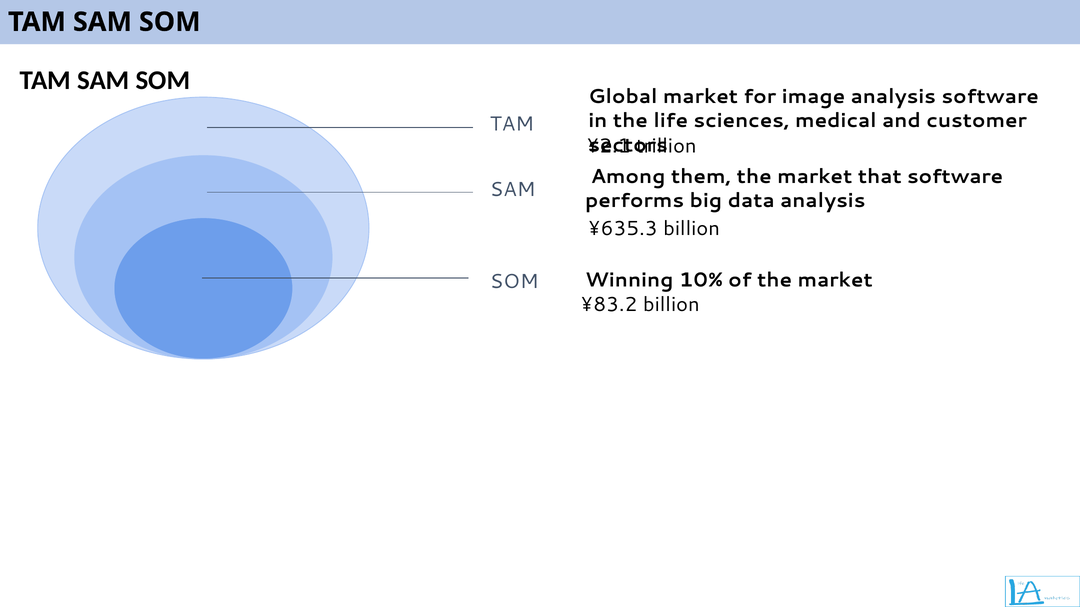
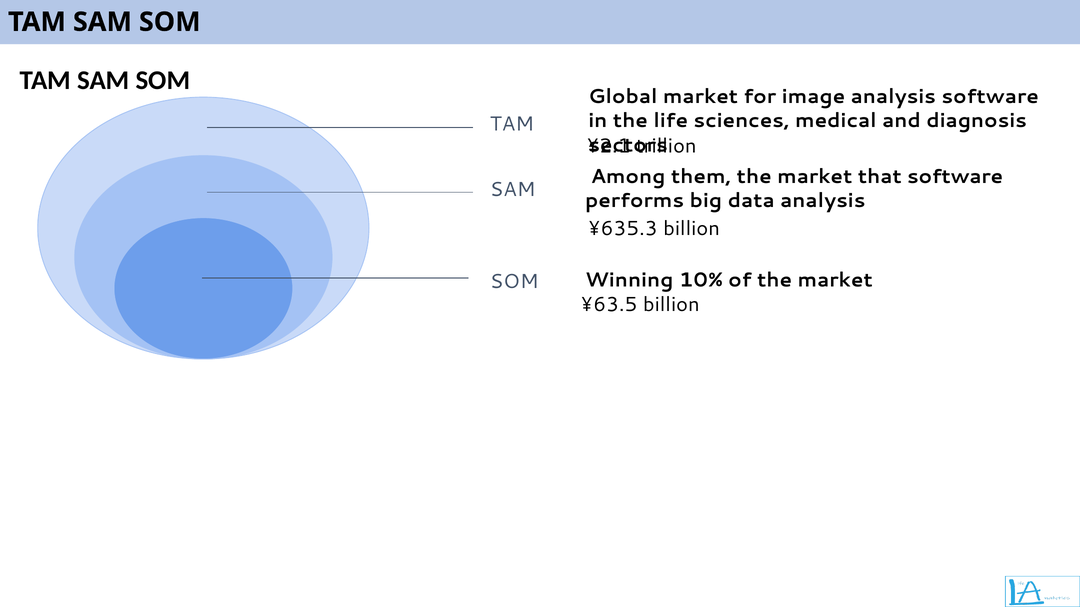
customer: customer -> diagnosis (977, 121)
¥83.2: ¥83.2 -> ¥63.5 (609, 305)
